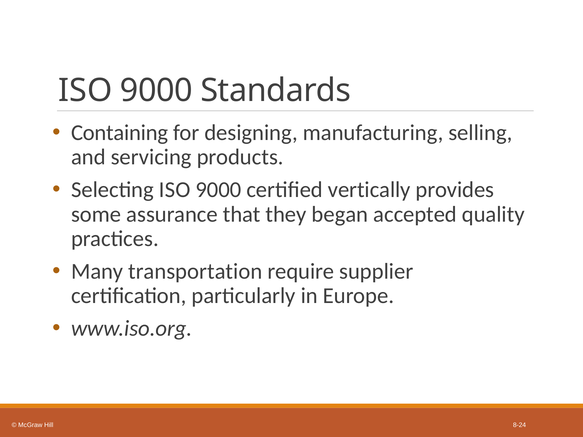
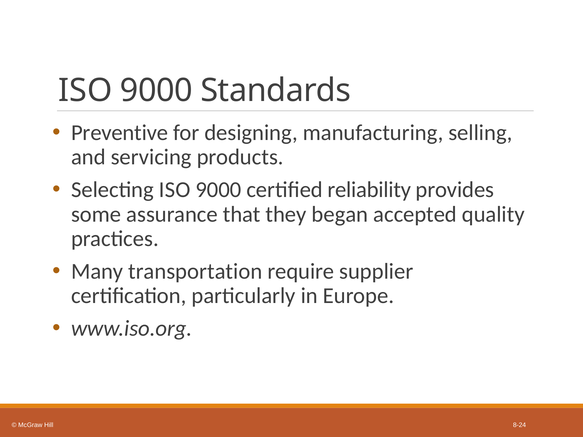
Containing: Containing -> Preventive (120, 133)
vertically: vertically -> reliability (369, 190)
